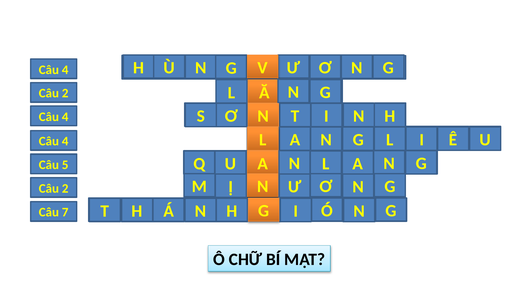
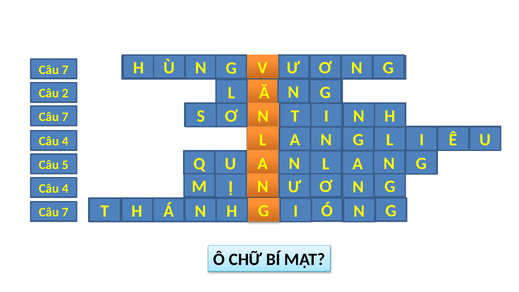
4: 4 -> 7 (65, 70)
4: 4 -> 7 (65, 117)
2: 2 -> 4 (65, 188)
